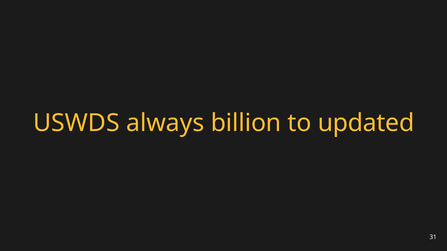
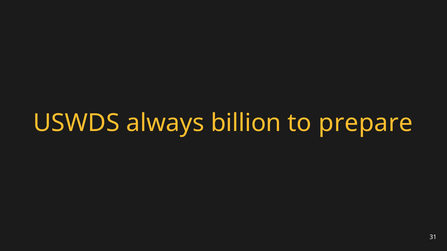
updated: updated -> prepare (366, 123)
